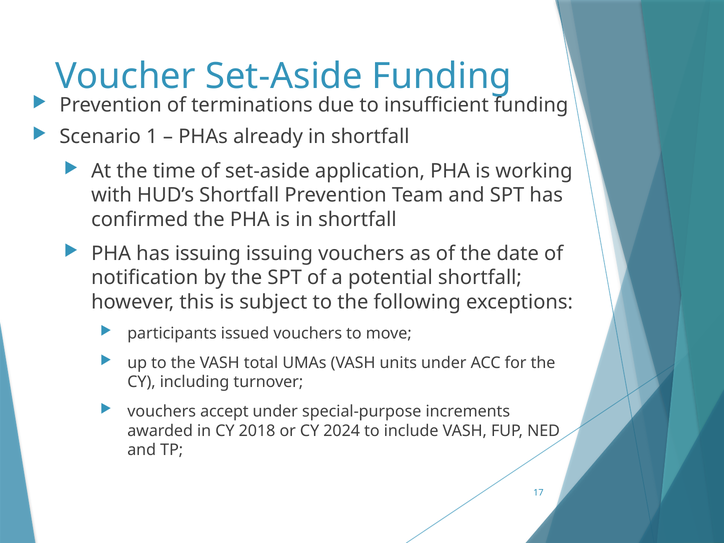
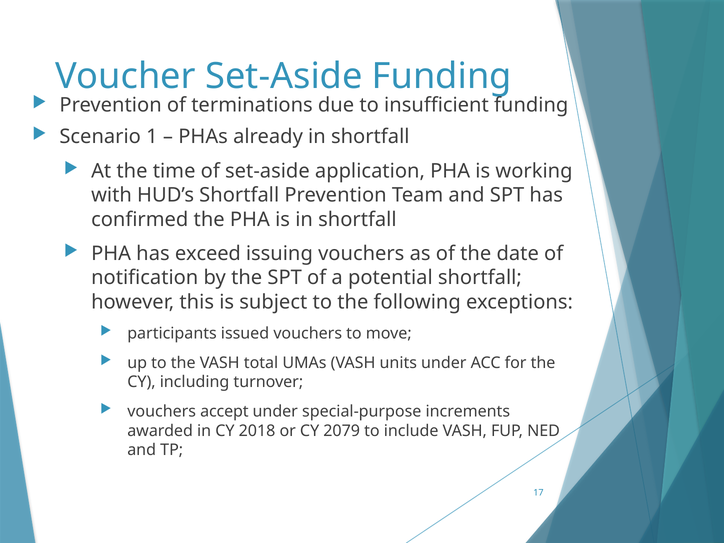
has issuing: issuing -> exceed (208, 254)
2024: 2024 -> 2079 (342, 431)
